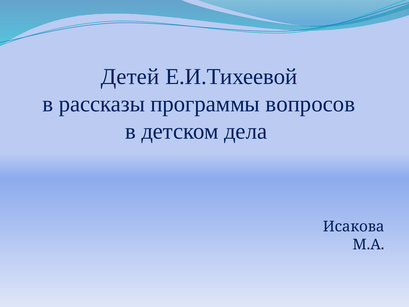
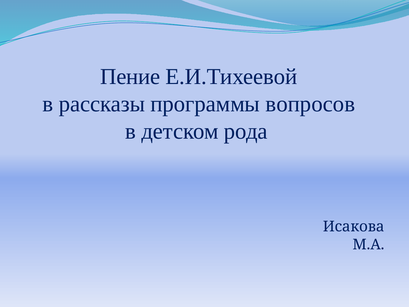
Детей: Детей -> Пение (130, 77)
дела: дела -> рода (246, 131)
